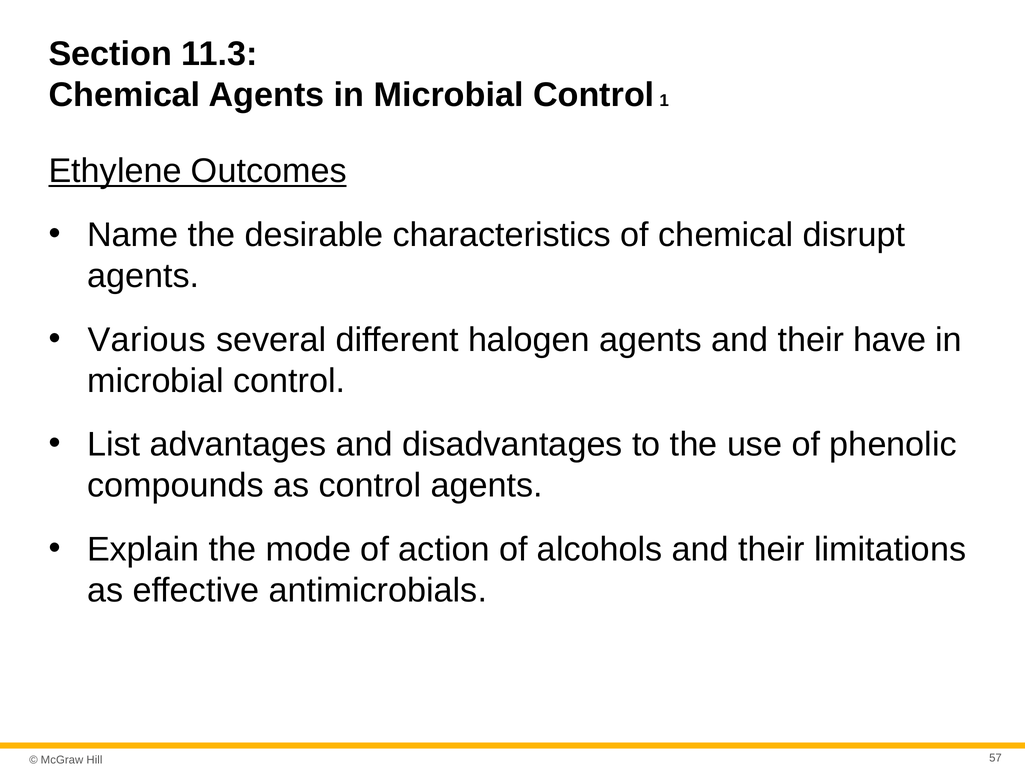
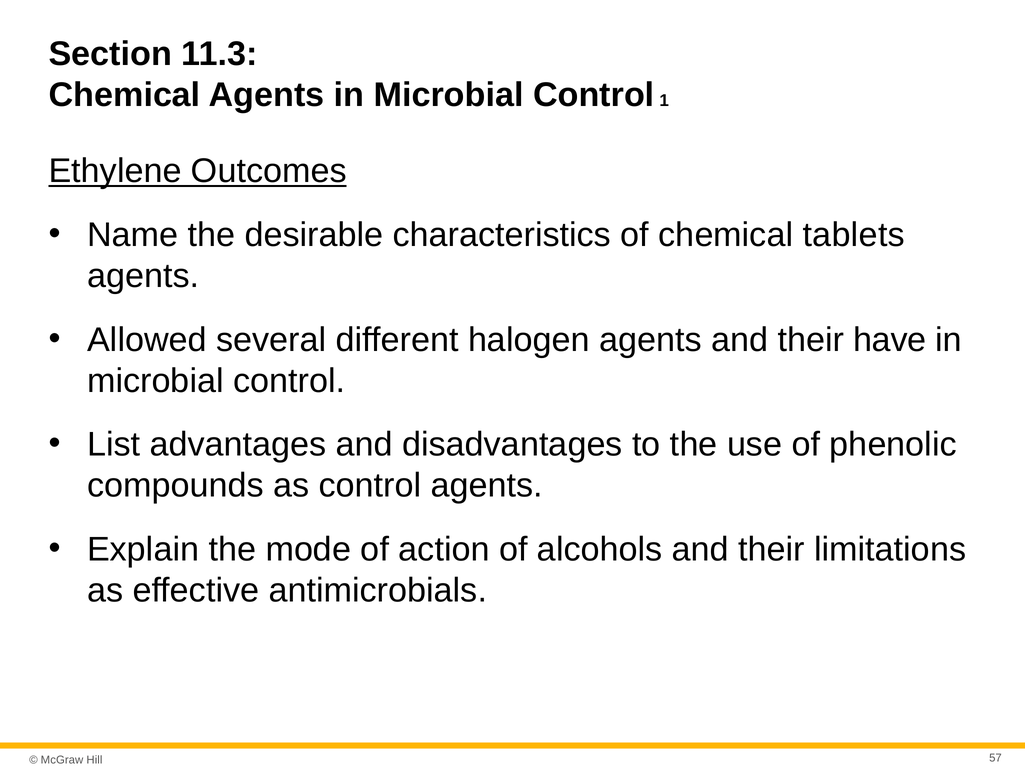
disrupt: disrupt -> tablets (854, 235)
Various: Various -> Allowed (147, 340)
